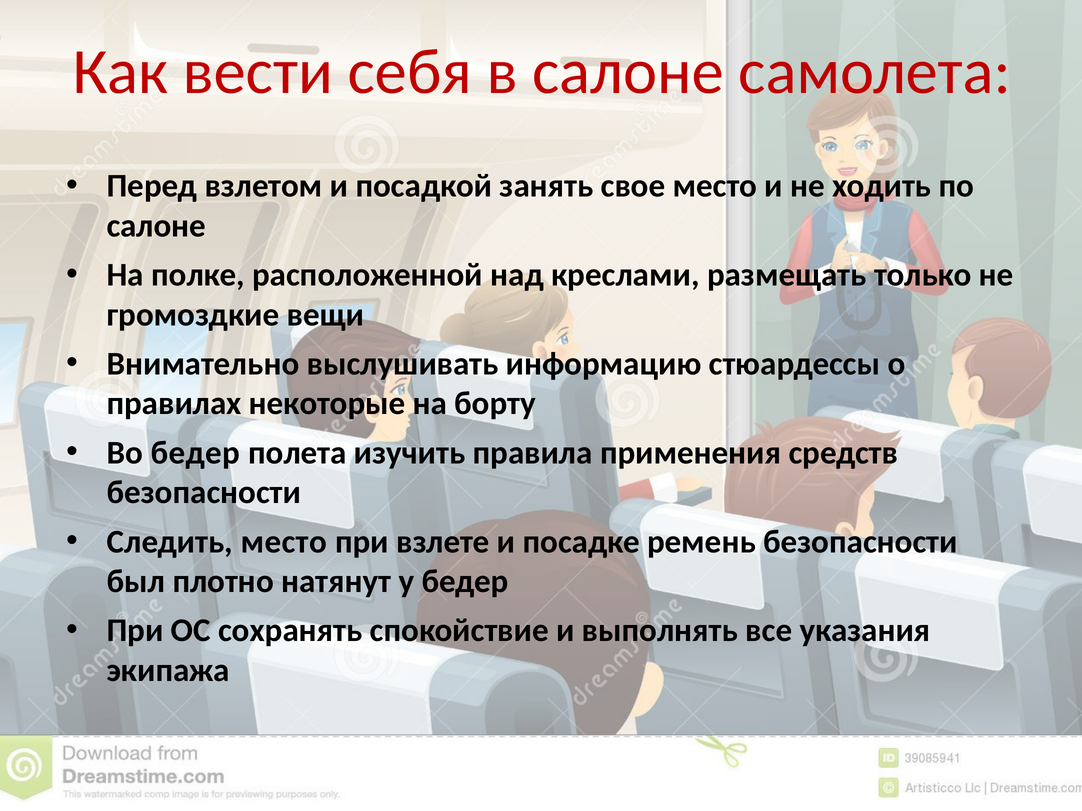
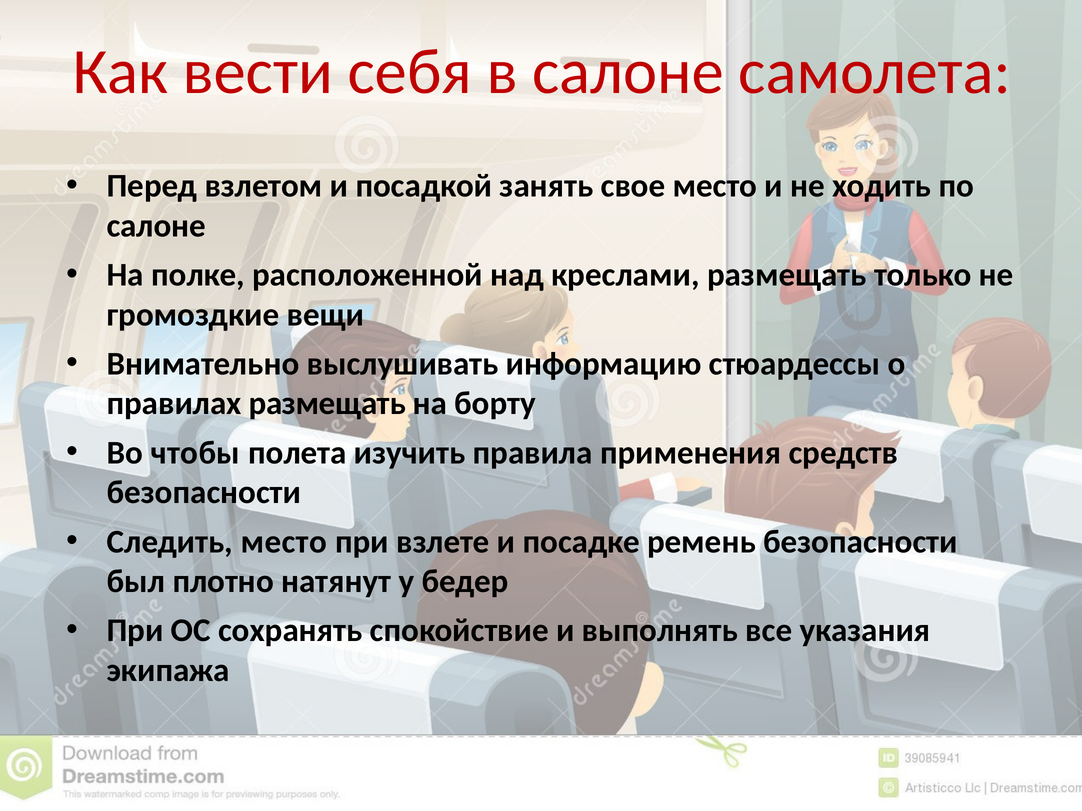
правилах некоторые: некоторые -> размещать (327, 404)
Во бедер: бедер -> чтобы (195, 453)
